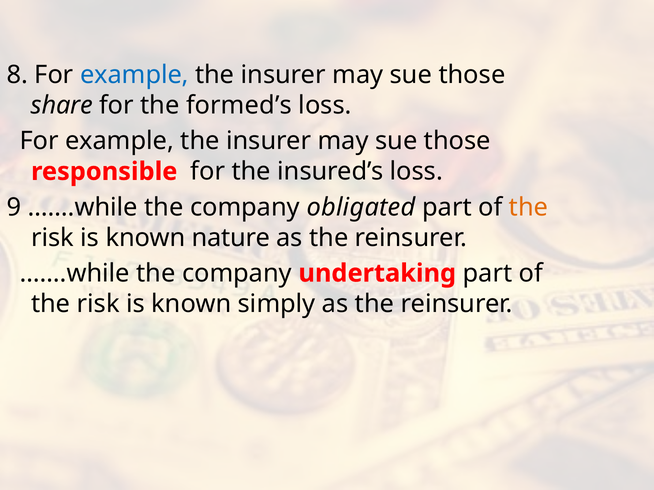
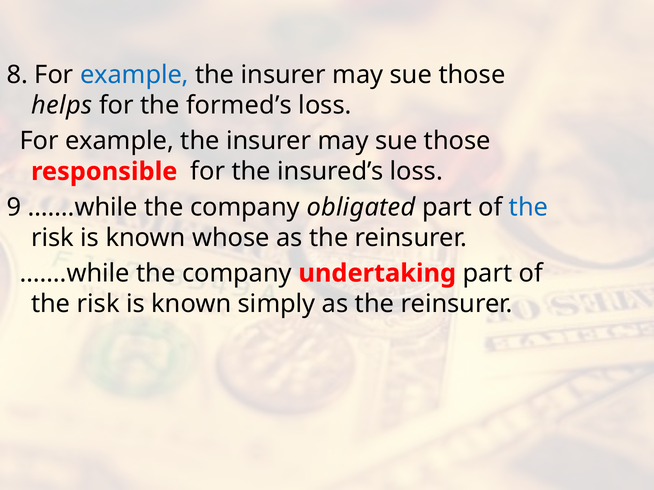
share: share -> helps (62, 106)
the colour: orange -> blue (529, 207)
nature: nature -> whose (231, 238)
